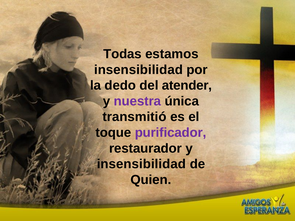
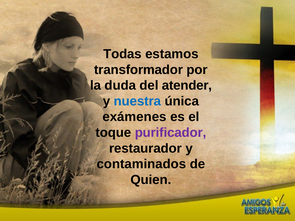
insensibilidad: insensibilidad -> transformador (139, 70)
dedo: dedo -> duda (120, 85)
nuestra colour: purple -> blue (137, 101)
transmitió: transmitió -> exámenes (134, 117)
insensibilidad: insensibilidad -> contaminados (141, 164)
